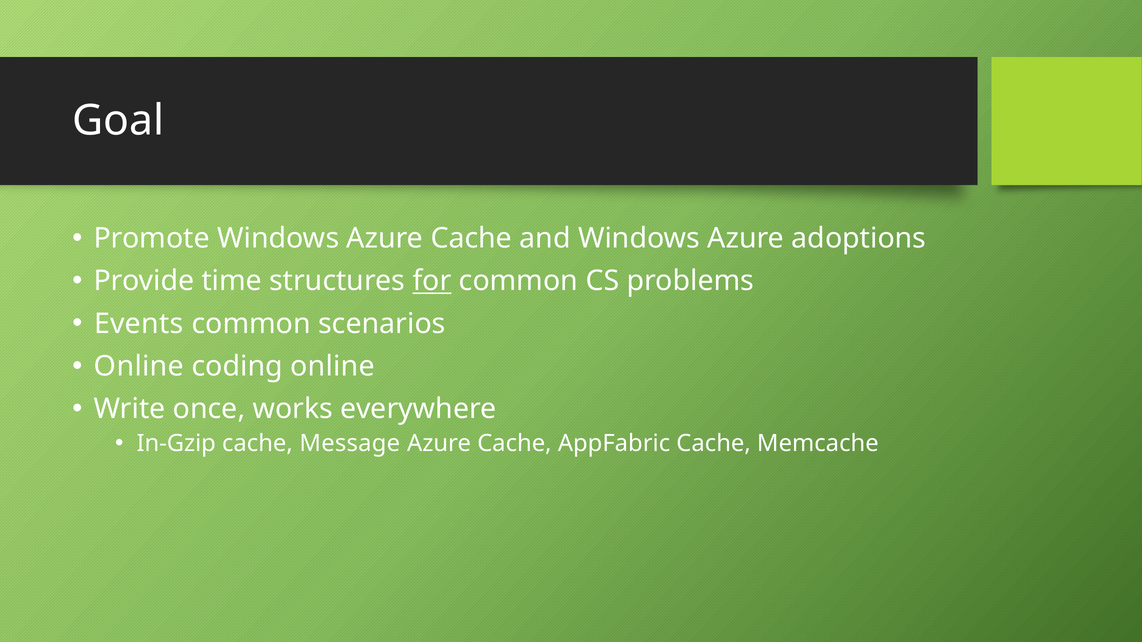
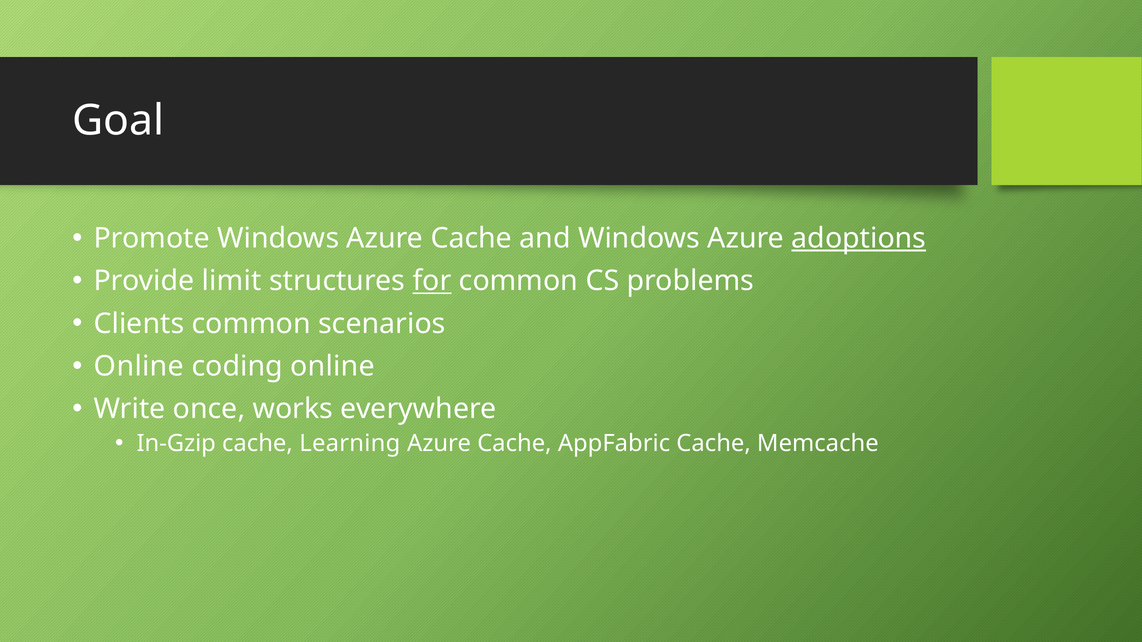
adoptions underline: none -> present (859, 238)
time: time -> limit (232, 281)
Events: Events -> Clients (139, 324)
Message: Message -> Learning (350, 444)
